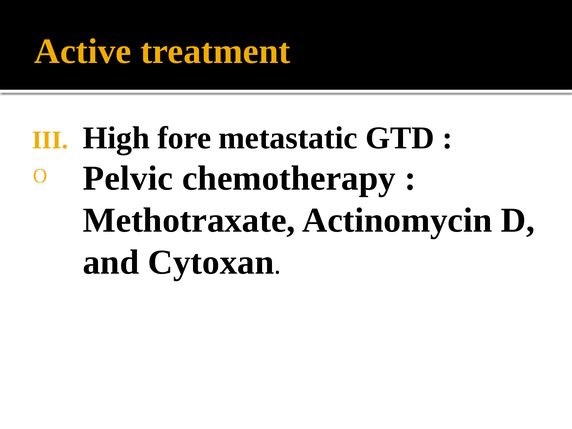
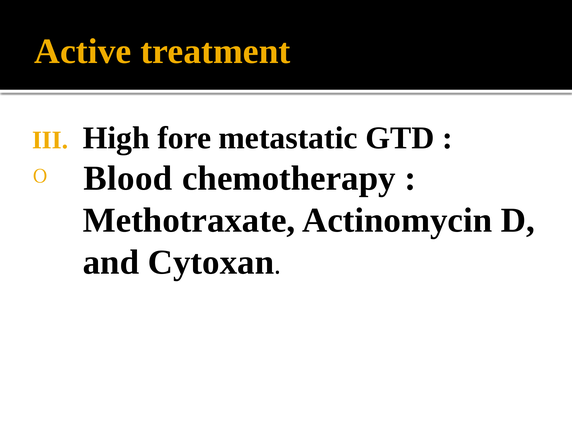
Pelvic: Pelvic -> Blood (128, 178)
